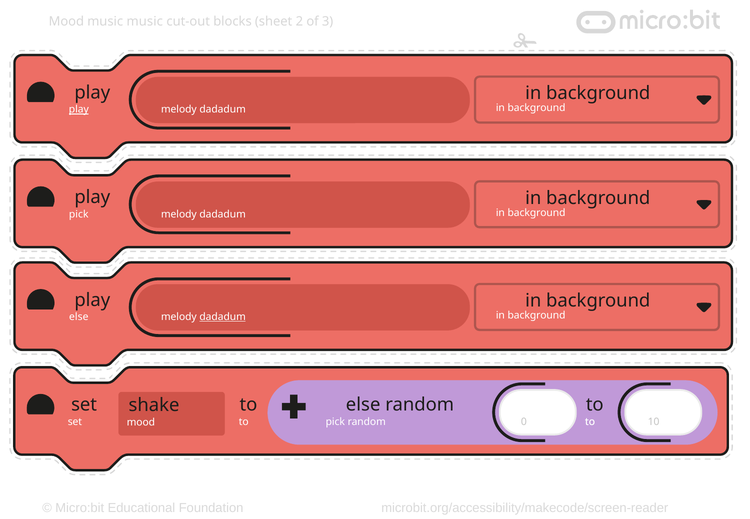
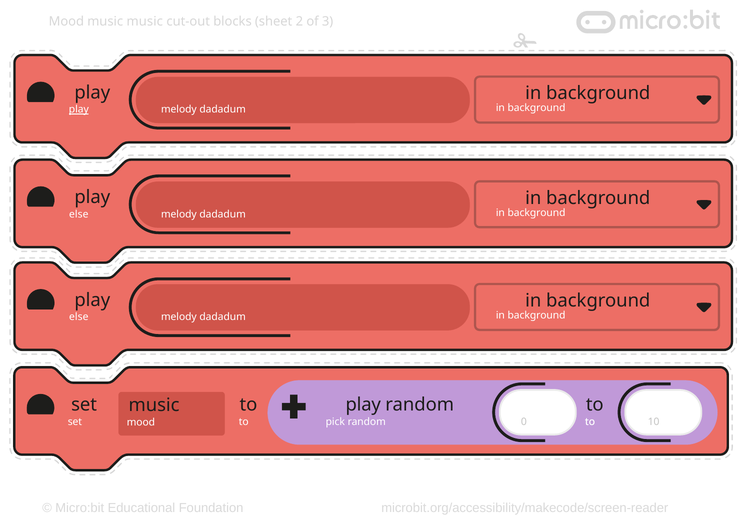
pick: pick -> else (79, 214)
dadadum underline: present -> none (223, 317)
else: else -> play (363, 405)
shake: shake -> music (154, 405)
